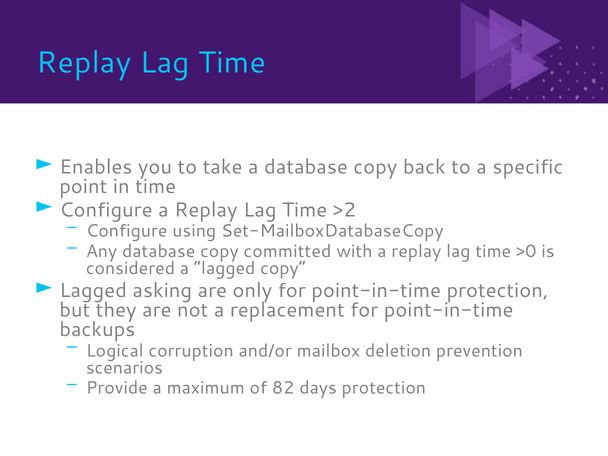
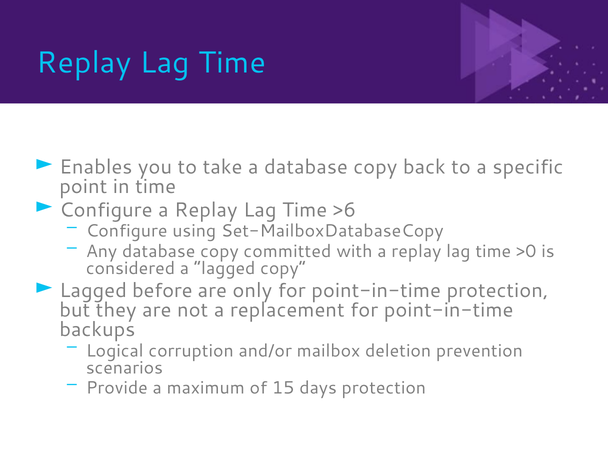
>2: >2 -> >6 (344, 210)
asking: asking -> before (162, 291)
82: 82 -> 15 (283, 388)
